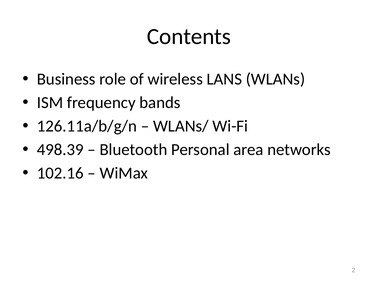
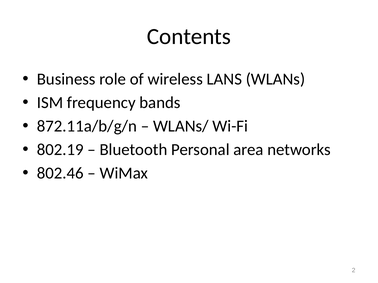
126.11a/b/g/n: 126.11a/b/g/n -> 872.11a/b/g/n (87, 126)
498.39: 498.39 -> 802.19 (60, 150)
102.16: 102.16 -> 802.46 (60, 173)
